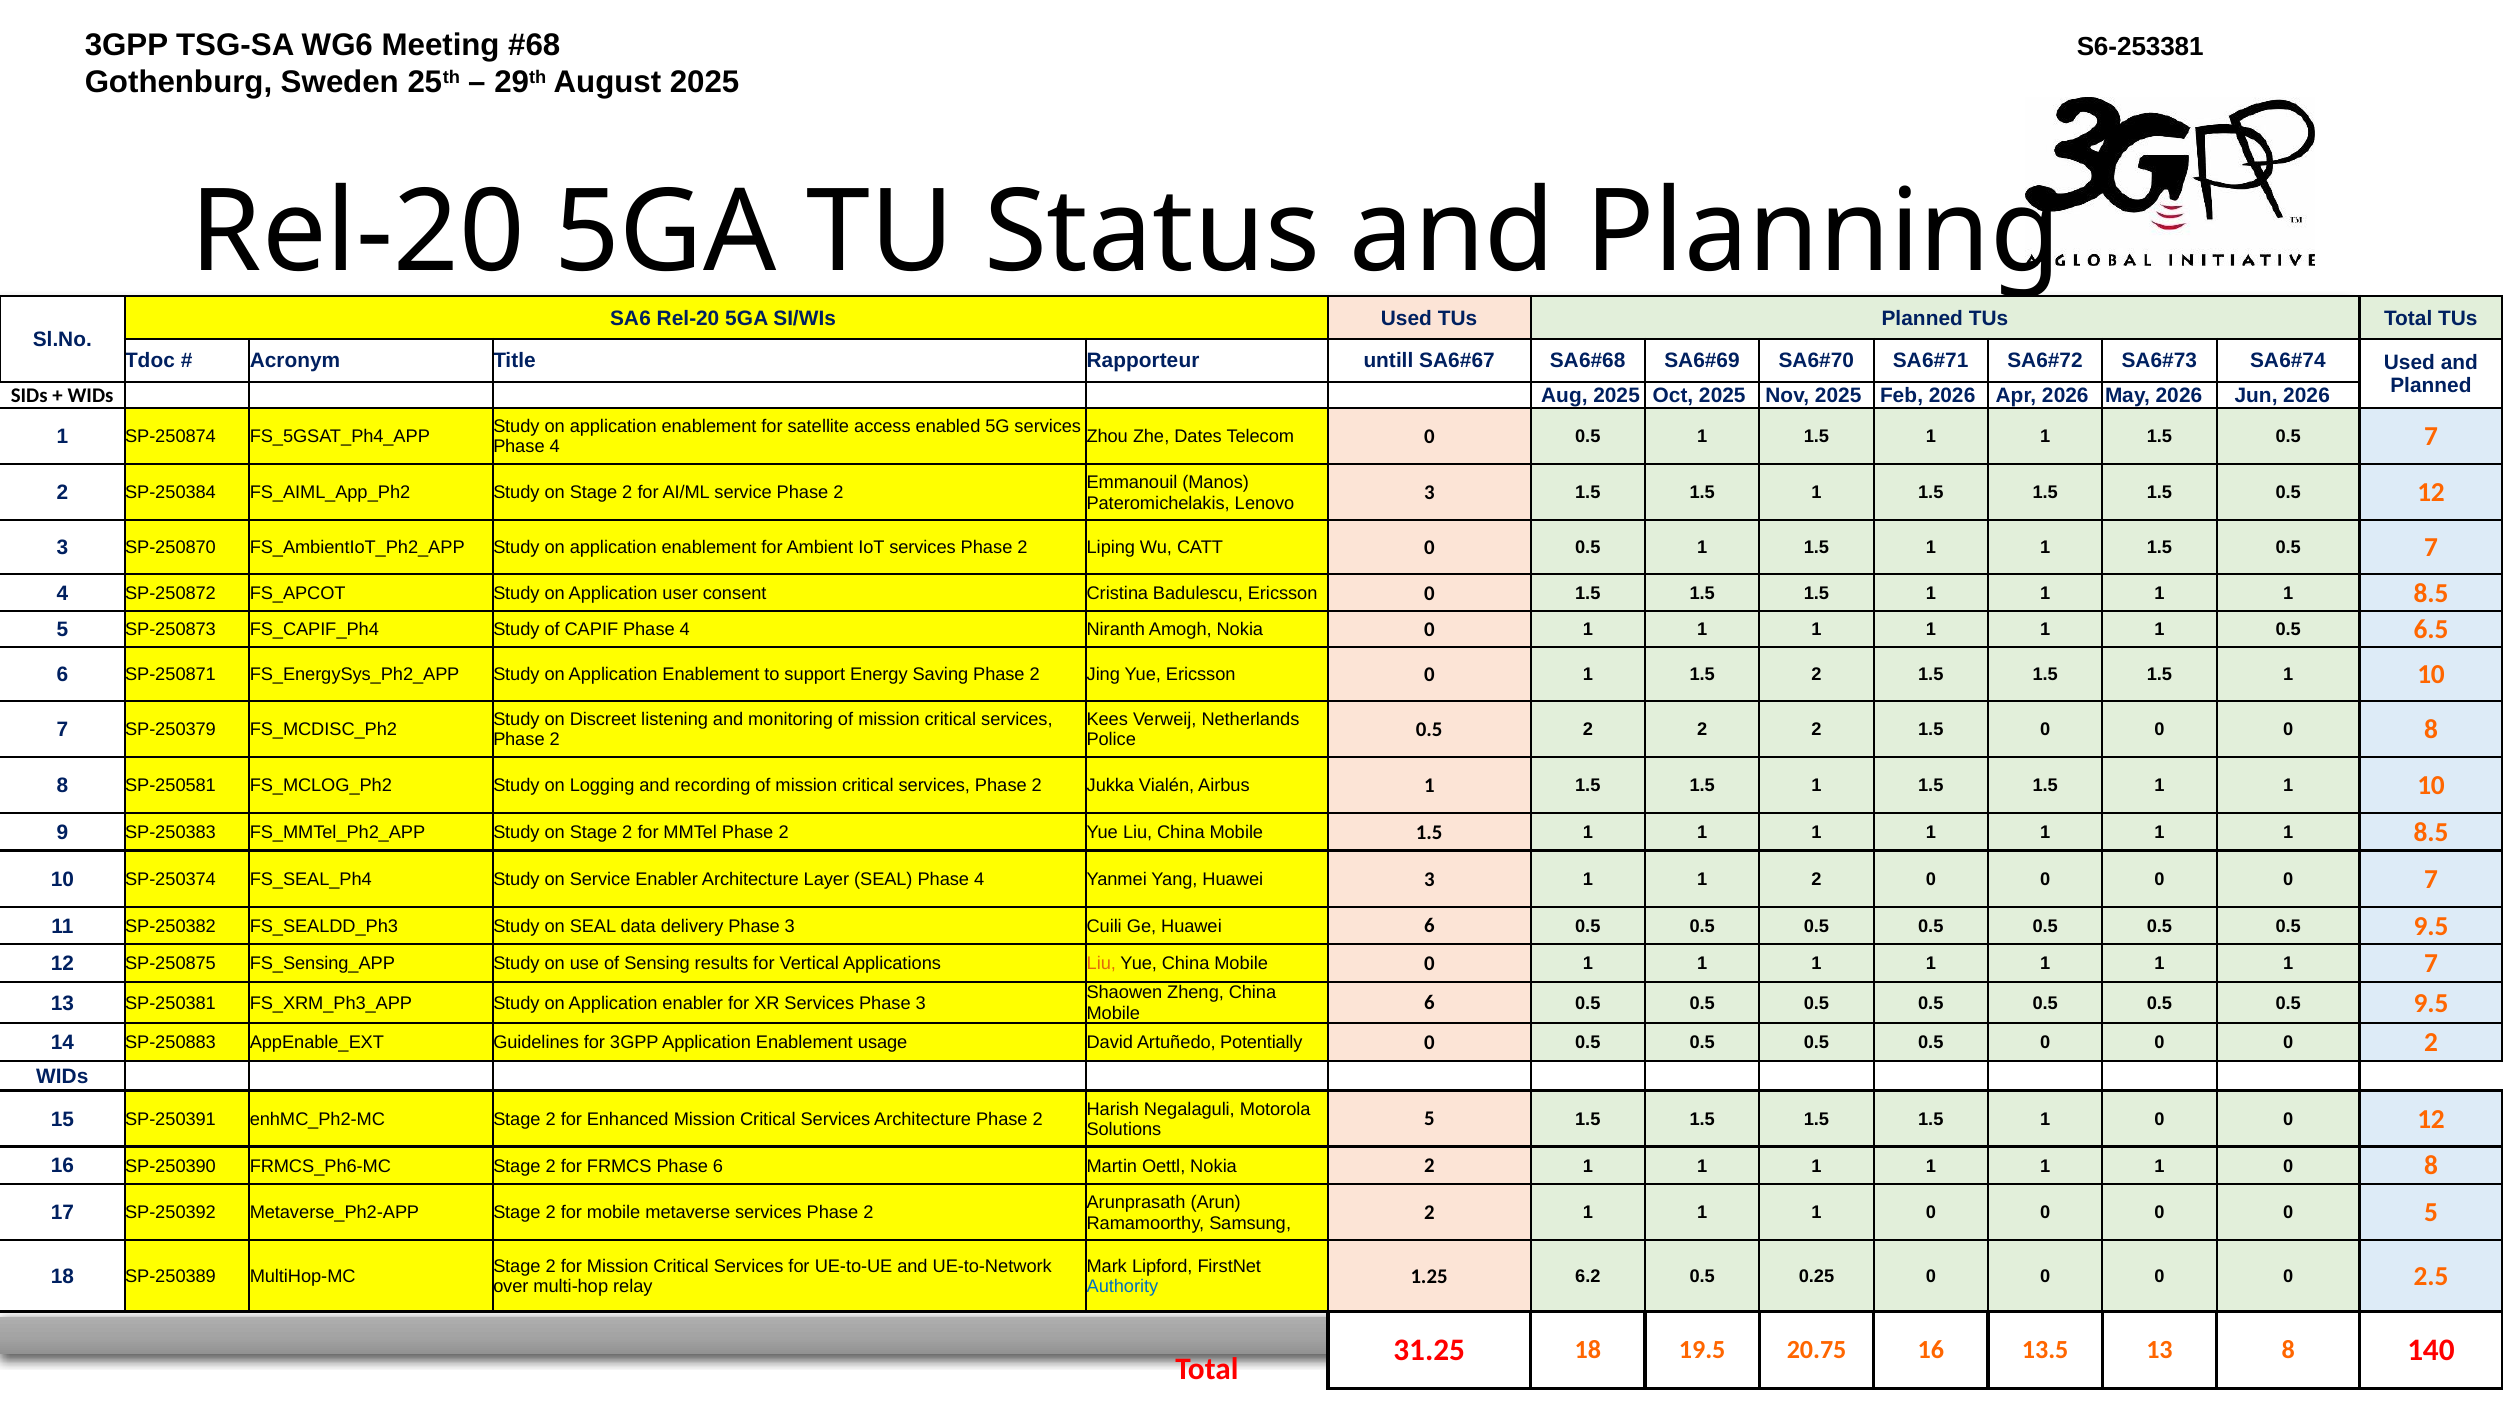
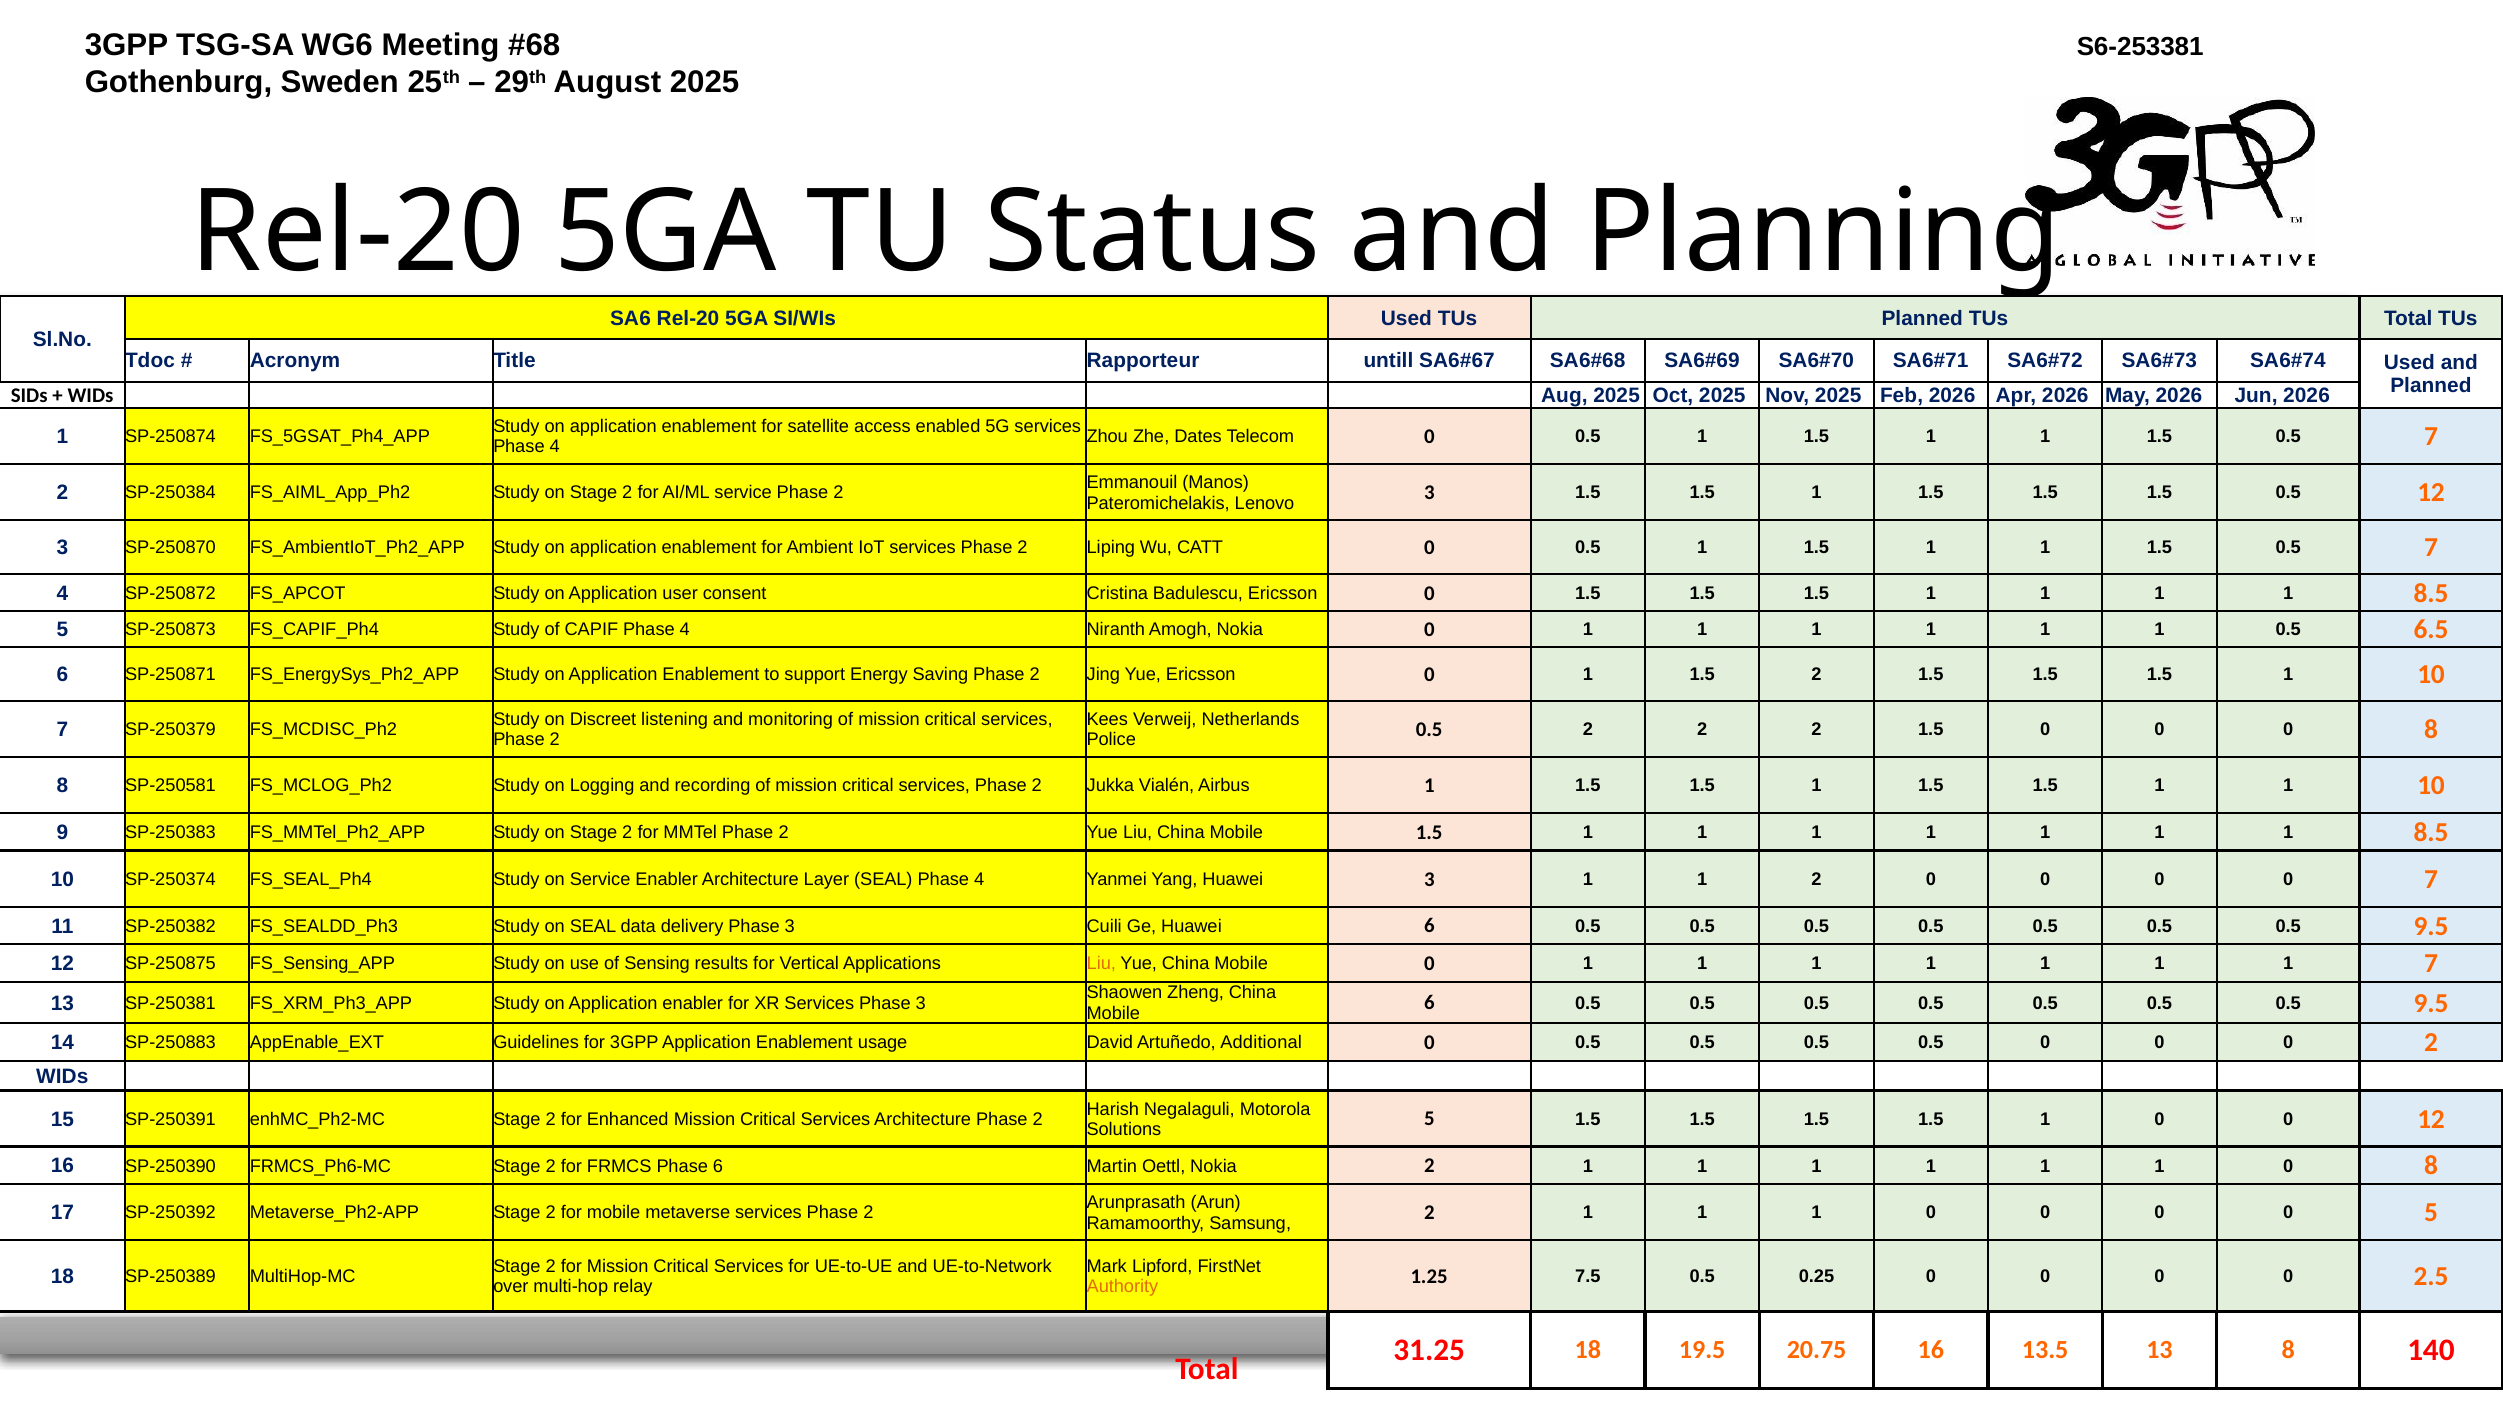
Potentially: Potentially -> Additional (1261, 1042)
Authority colour: blue -> orange (1122, 1287)
6.2: 6.2 -> 7.5 (1588, 1276)
